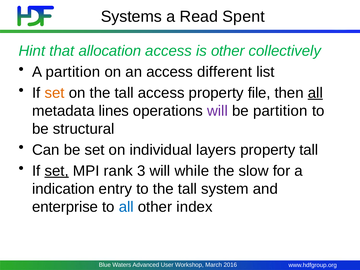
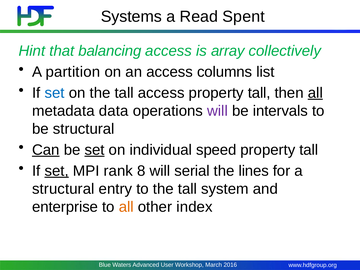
allocation: allocation -> balancing (110, 51)
is other: other -> array (228, 51)
different: different -> columns (225, 72)
set colour: orange -> blue (55, 93)
access property file: file -> tall (259, 93)
lines: lines -> data (114, 111)
be partition: partition -> intervals (280, 111)
Can underline: none -> present (46, 150)
set underline: none -> present (95, 150)
layers: layers -> speed (216, 150)
3: 3 -> 8 (141, 171)
while: while -> serial (192, 171)
slow: slow -> lines (254, 171)
indication: indication -> structural (63, 189)
all colour: blue -> orange (126, 207)
